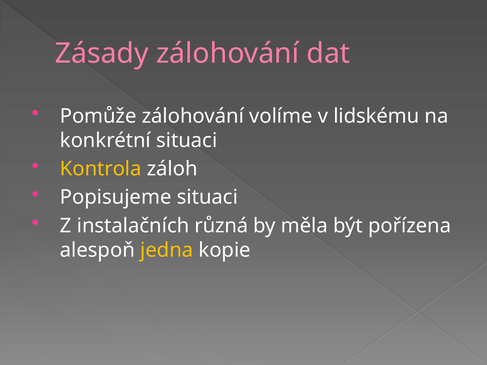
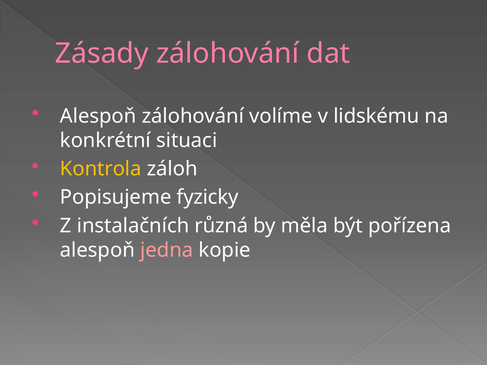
Pomůže: Pomůže -> Alespoň (98, 116)
Popisujeme situaci: situaci -> fyzicky (207, 197)
jedna colour: yellow -> pink (167, 250)
